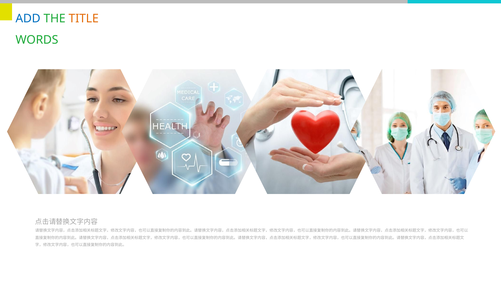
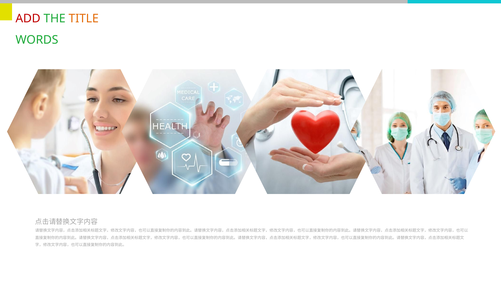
ADD colour: blue -> red (28, 19)
